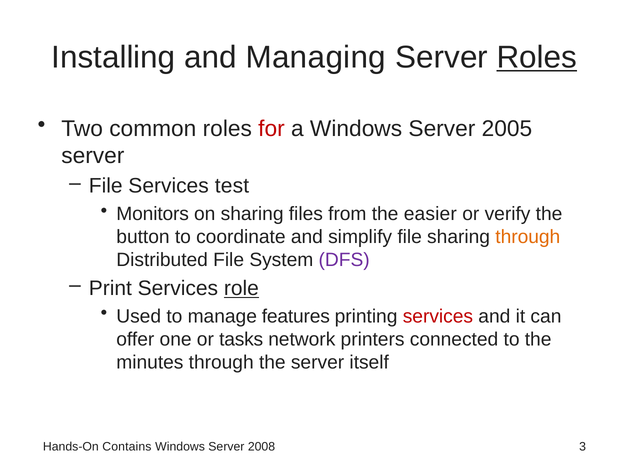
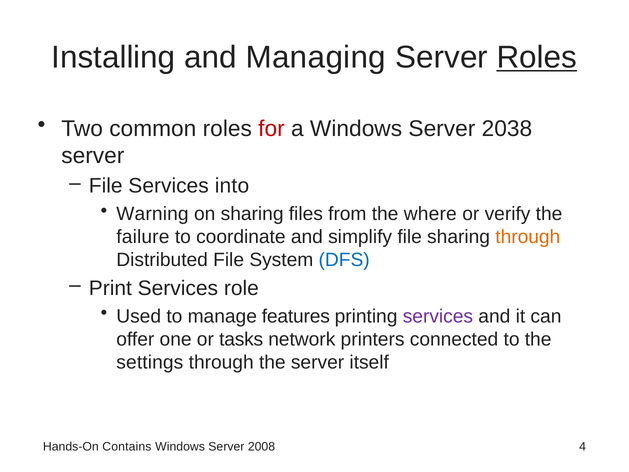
2005: 2005 -> 2038 (507, 128)
test: test -> into (232, 186)
Monitors: Monitors -> Warning (153, 214)
easier: easier -> where (430, 214)
button: button -> failure (143, 237)
DFS colour: purple -> blue (344, 260)
role underline: present -> none (241, 288)
services colour: red -> purple (438, 316)
minutes: minutes -> settings (150, 362)
3: 3 -> 4 (583, 446)
